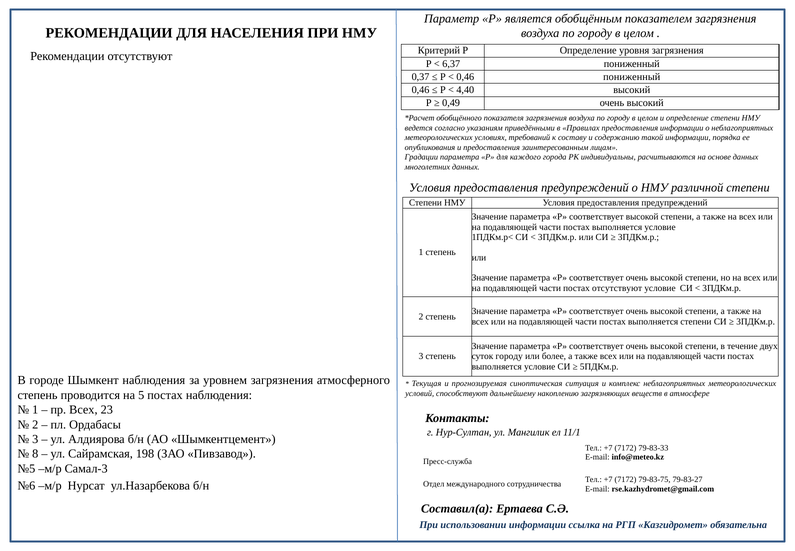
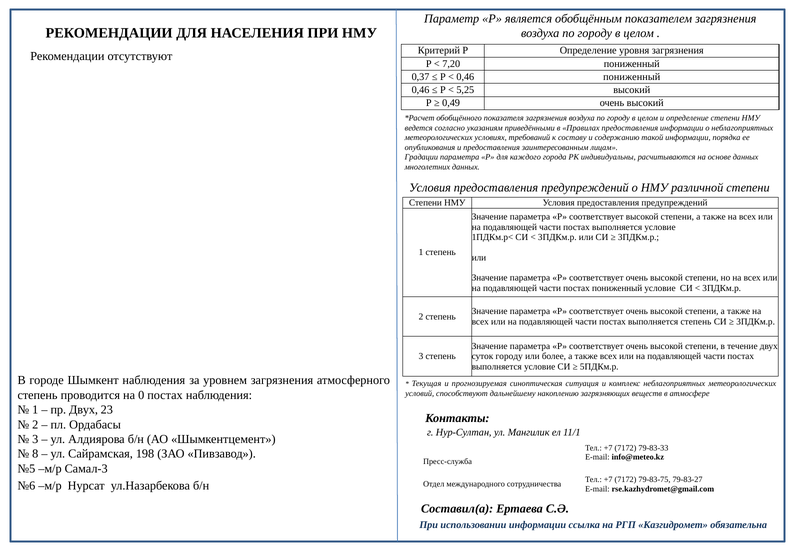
6,37: 6,37 -> 7,20 (451, 64)
4,40: 4,40 -> 5,25 (465, 90)
постах отсутствуют: отсутствуют -> пониженный (617, 288)
выполняется степени: степени -> степень (696, 321)
5: 5 -> 0 (141, 395)
пр Всех: Всех -> Двух (83, 409)
